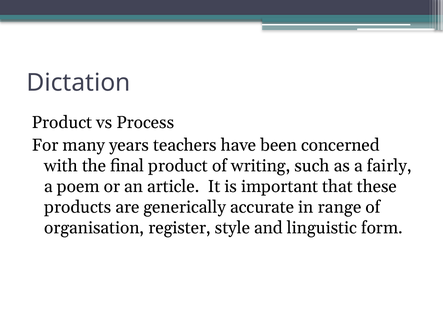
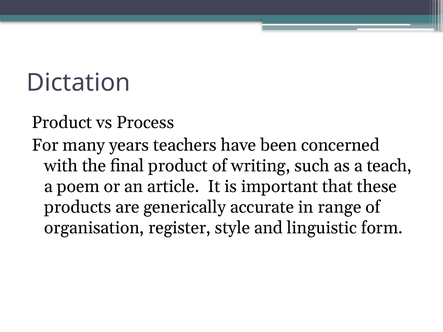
fairly: fairly -> teach (389, 166)
